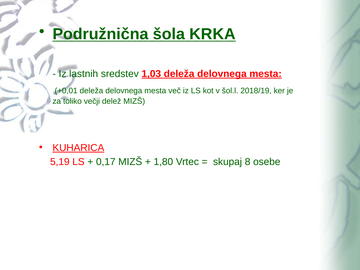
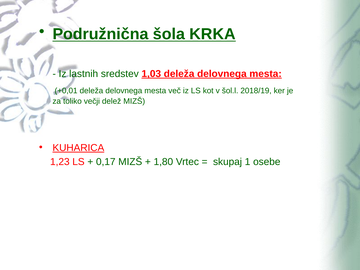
5,19: 5,19 -> 1,23 (60, 162)
8: 8 -> 1 (248, 162)
